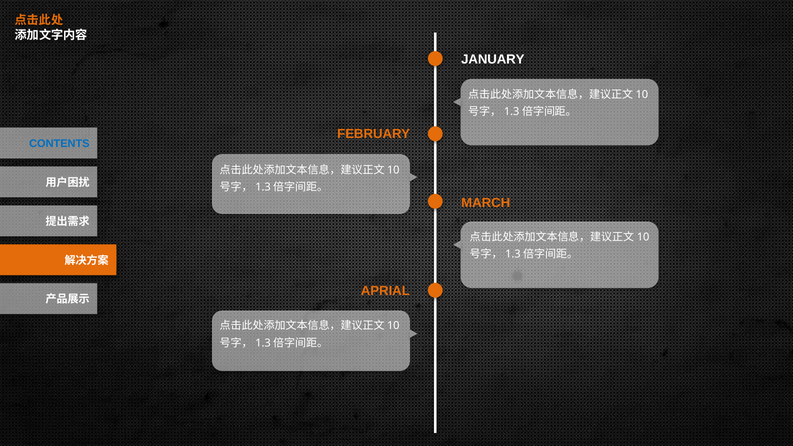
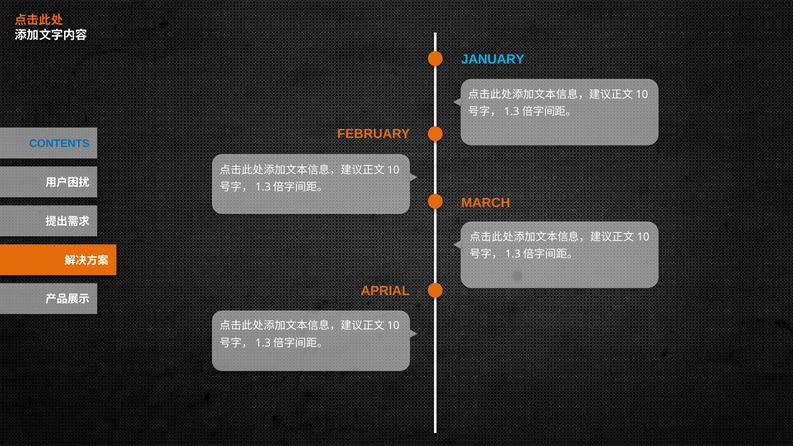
JANUARY colour: white -> light blue (493, 59)
